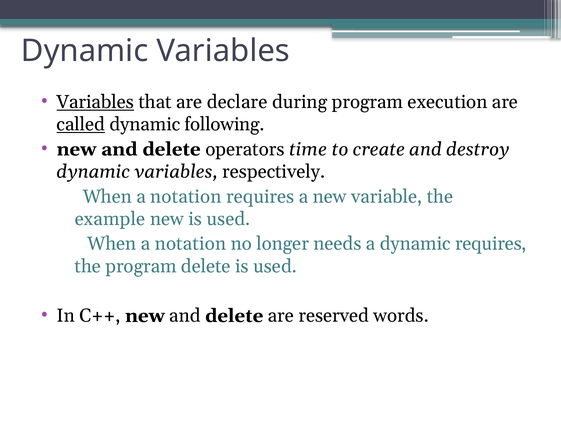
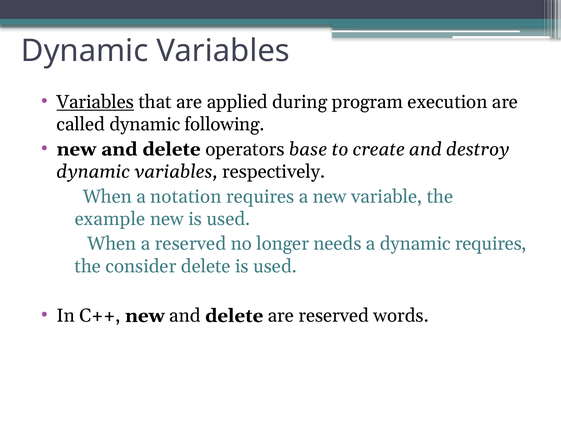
declare: declare -> applied (237, 102)
called underline: present -> none (81, 124)
time: time -> base (308, 149)
notation: notation -> reserved (190, 244)
the program: program -> consider (141, 266)
